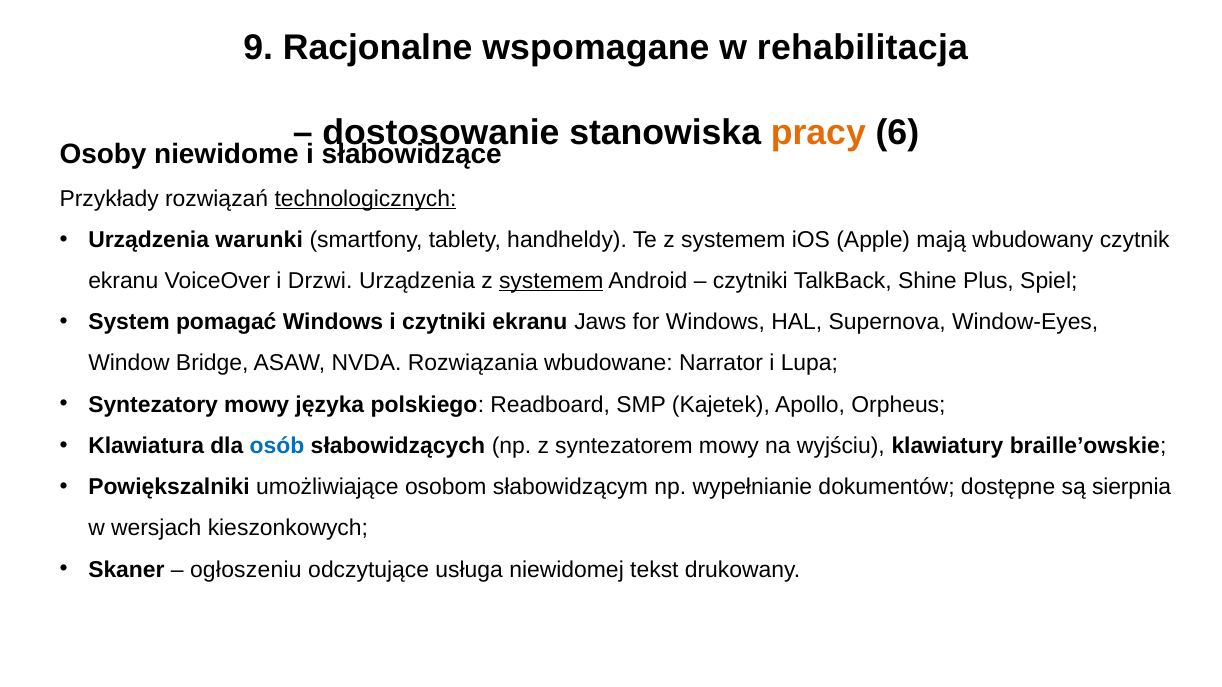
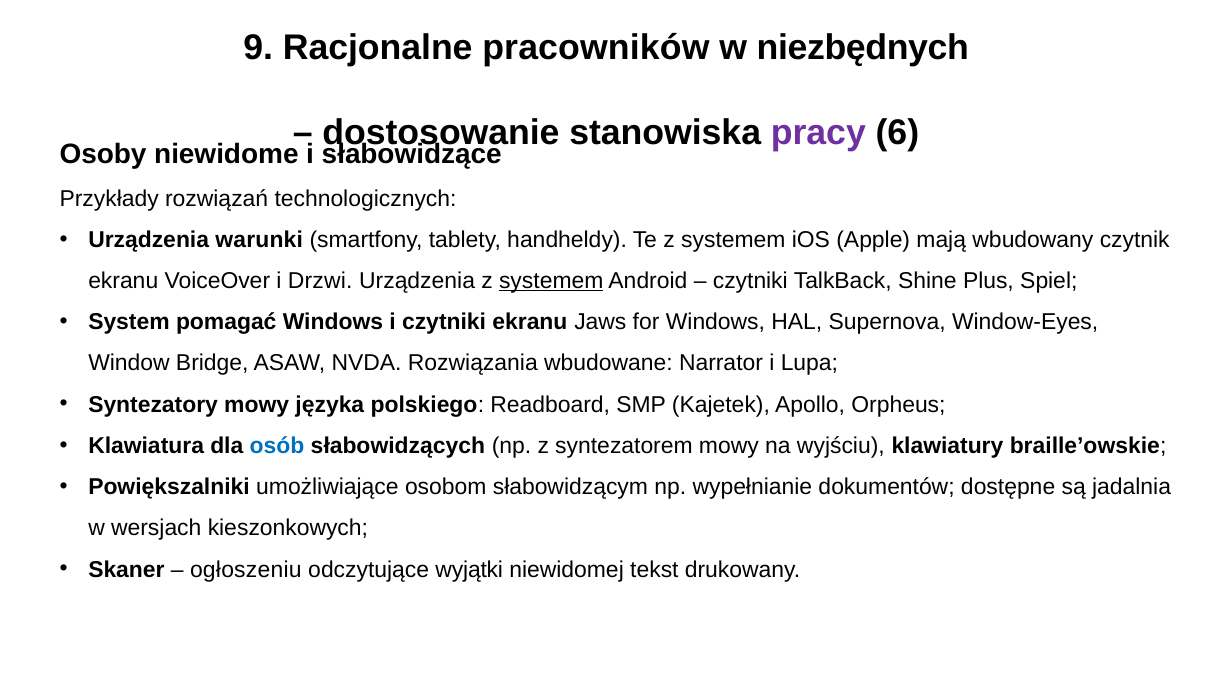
wspomagane: wspomagane -> pracowników (596, 47)
rehabilitacja: rehabilitacja -> niezbędnych (863, 47)
pracy colour: orange -> purple (818, 133)
technologicznych underline: present -> none (365, 199)
sierpnia: sierpnia -> jadalnia (1132, 487)
usługa: usługa -> wyjątki (469, 570)
